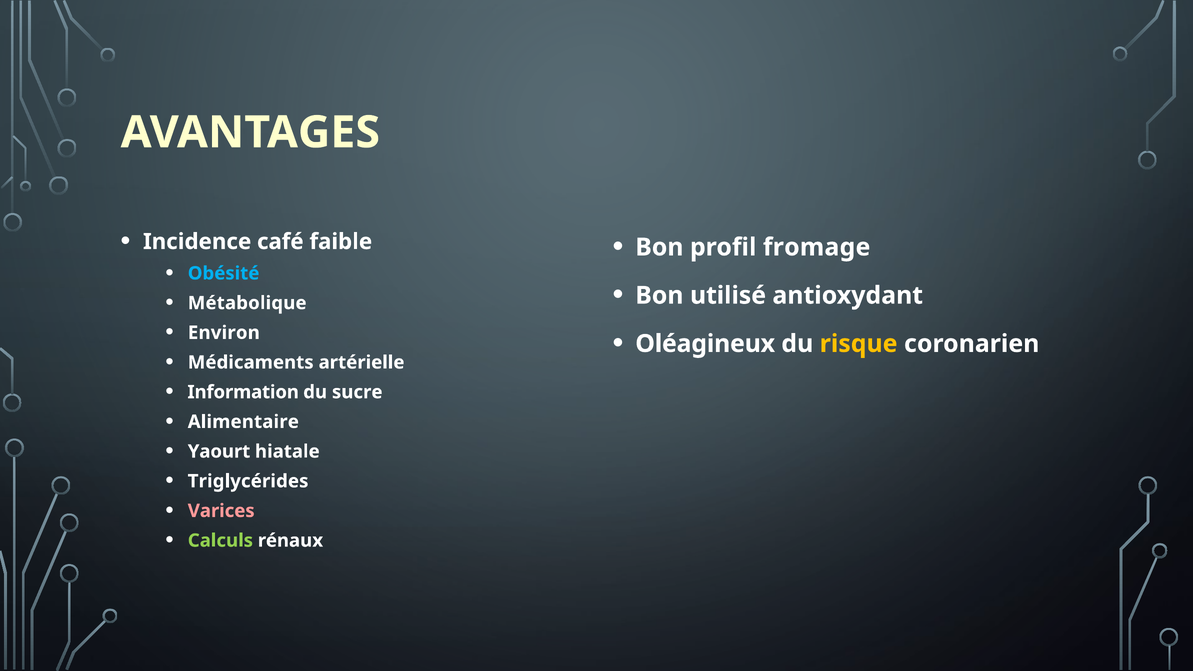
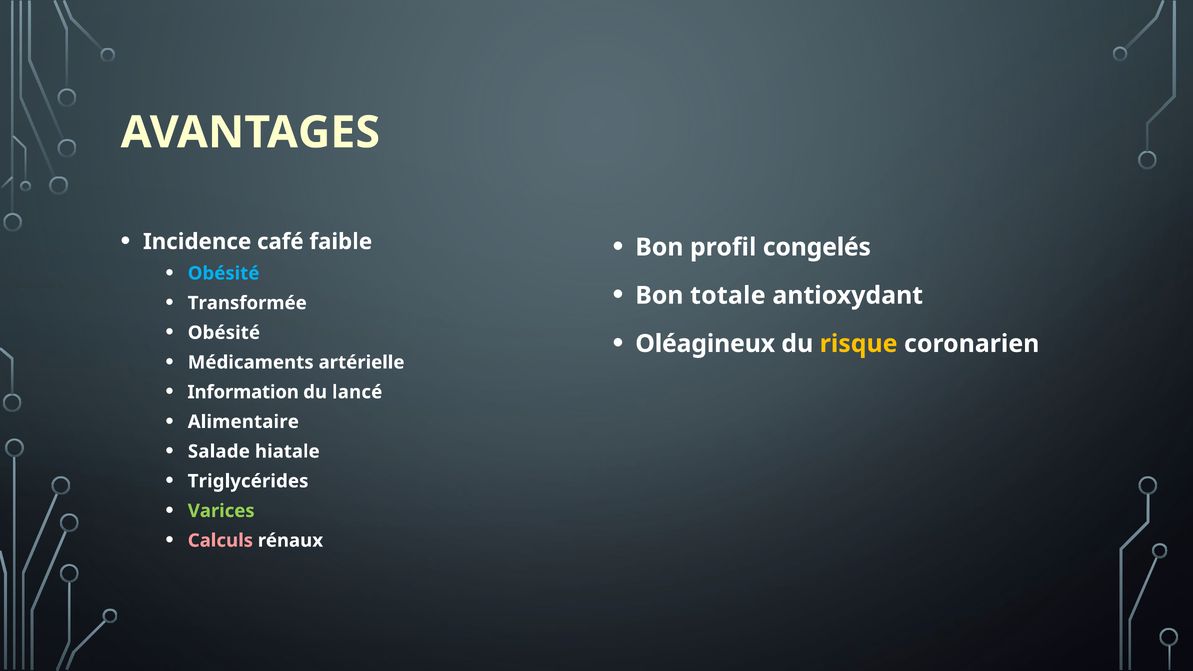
fromage: fromage -> congelés (817, 247)
utilisé: utilisé -> totale (728, 296)
Métabolique: Métabolique -> Transformée (247, 303)
Environ: Environ -> Obésité (224, 333)
sucre: sucre -> lancé (357, 392)
Yaourt: Yaourt -> Salade (219, 452)
Varices colour: pink -> light green (221, 511)
Calculs colour: light green -> pink (220, 541)
